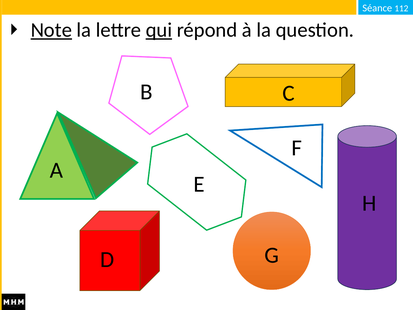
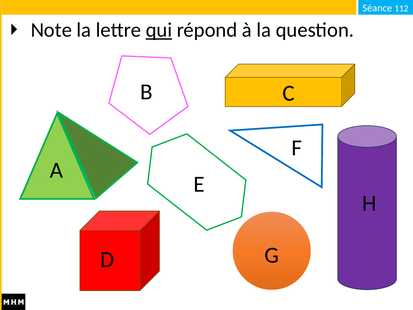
Note underline: present -> none (51, 30)
